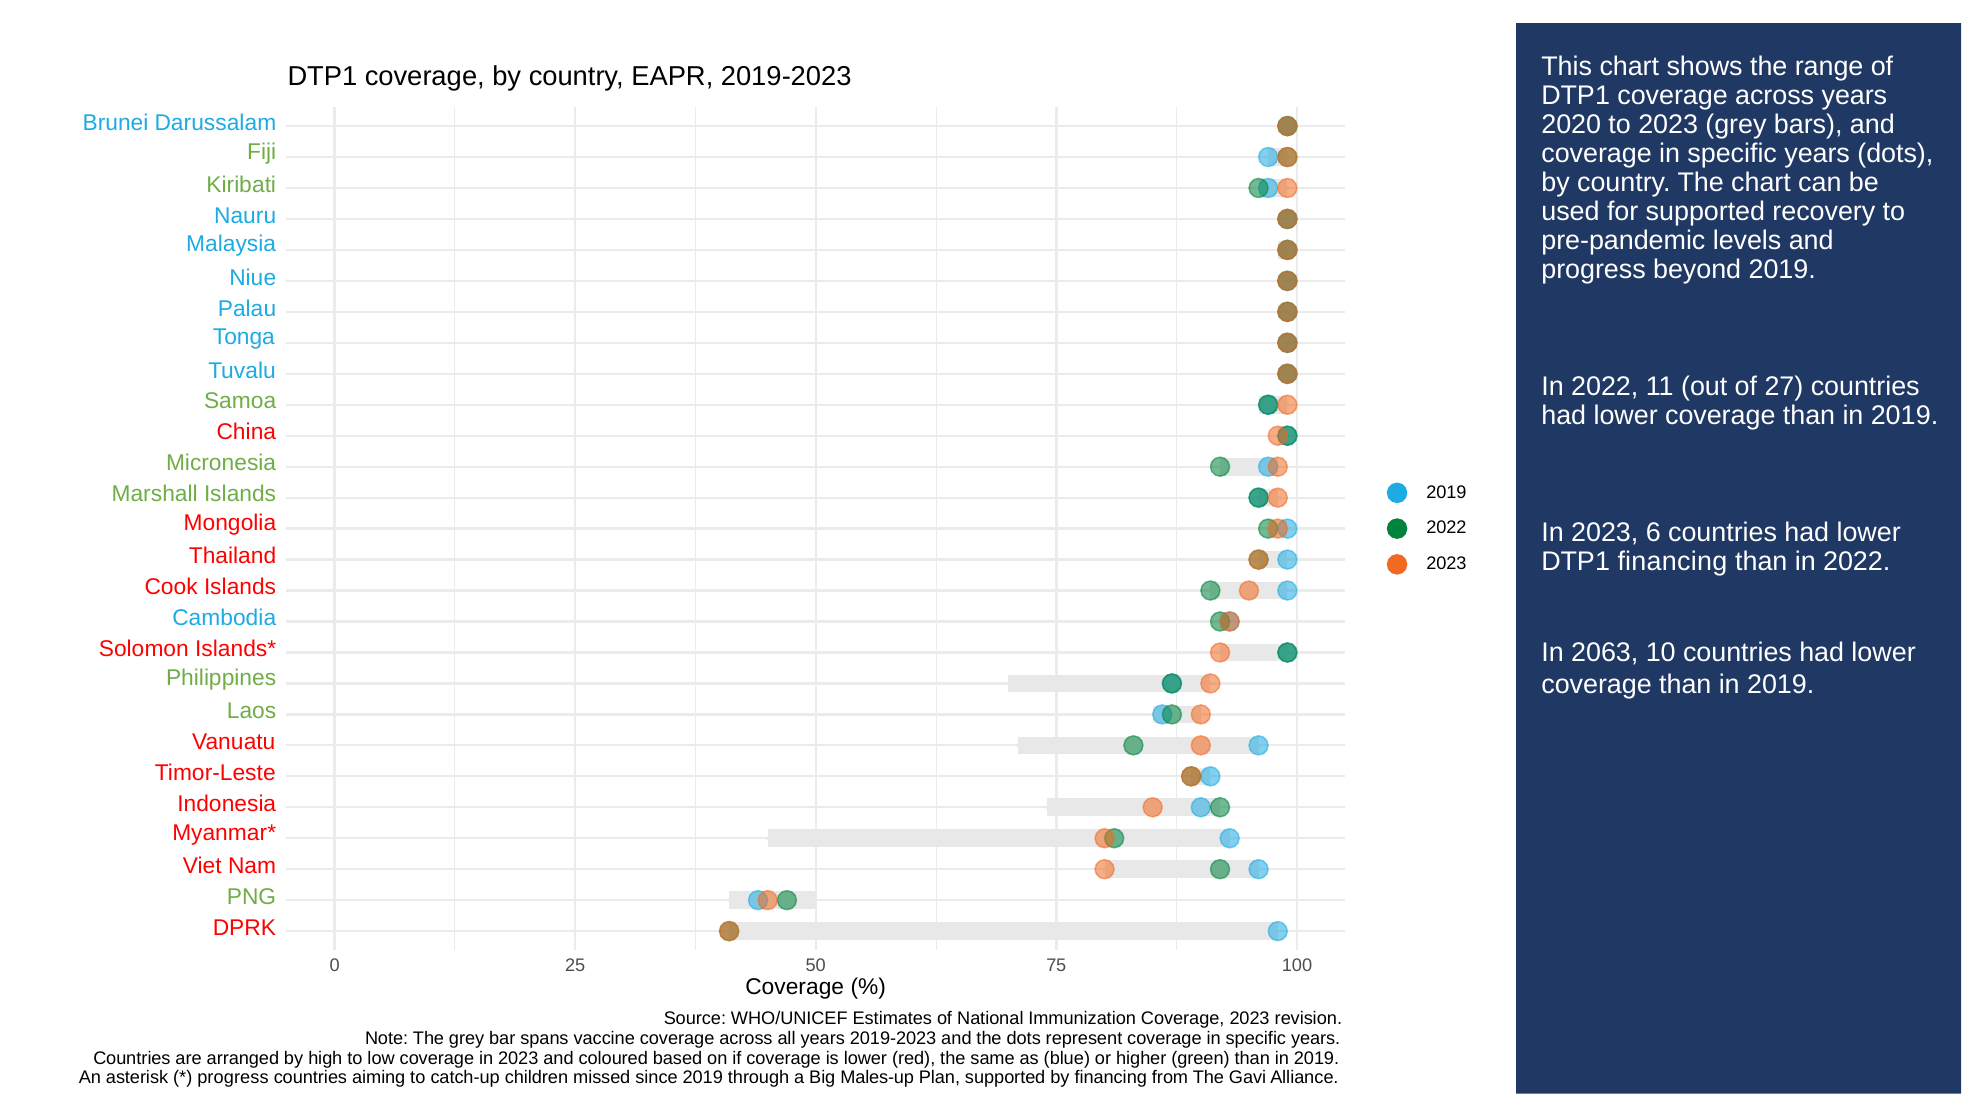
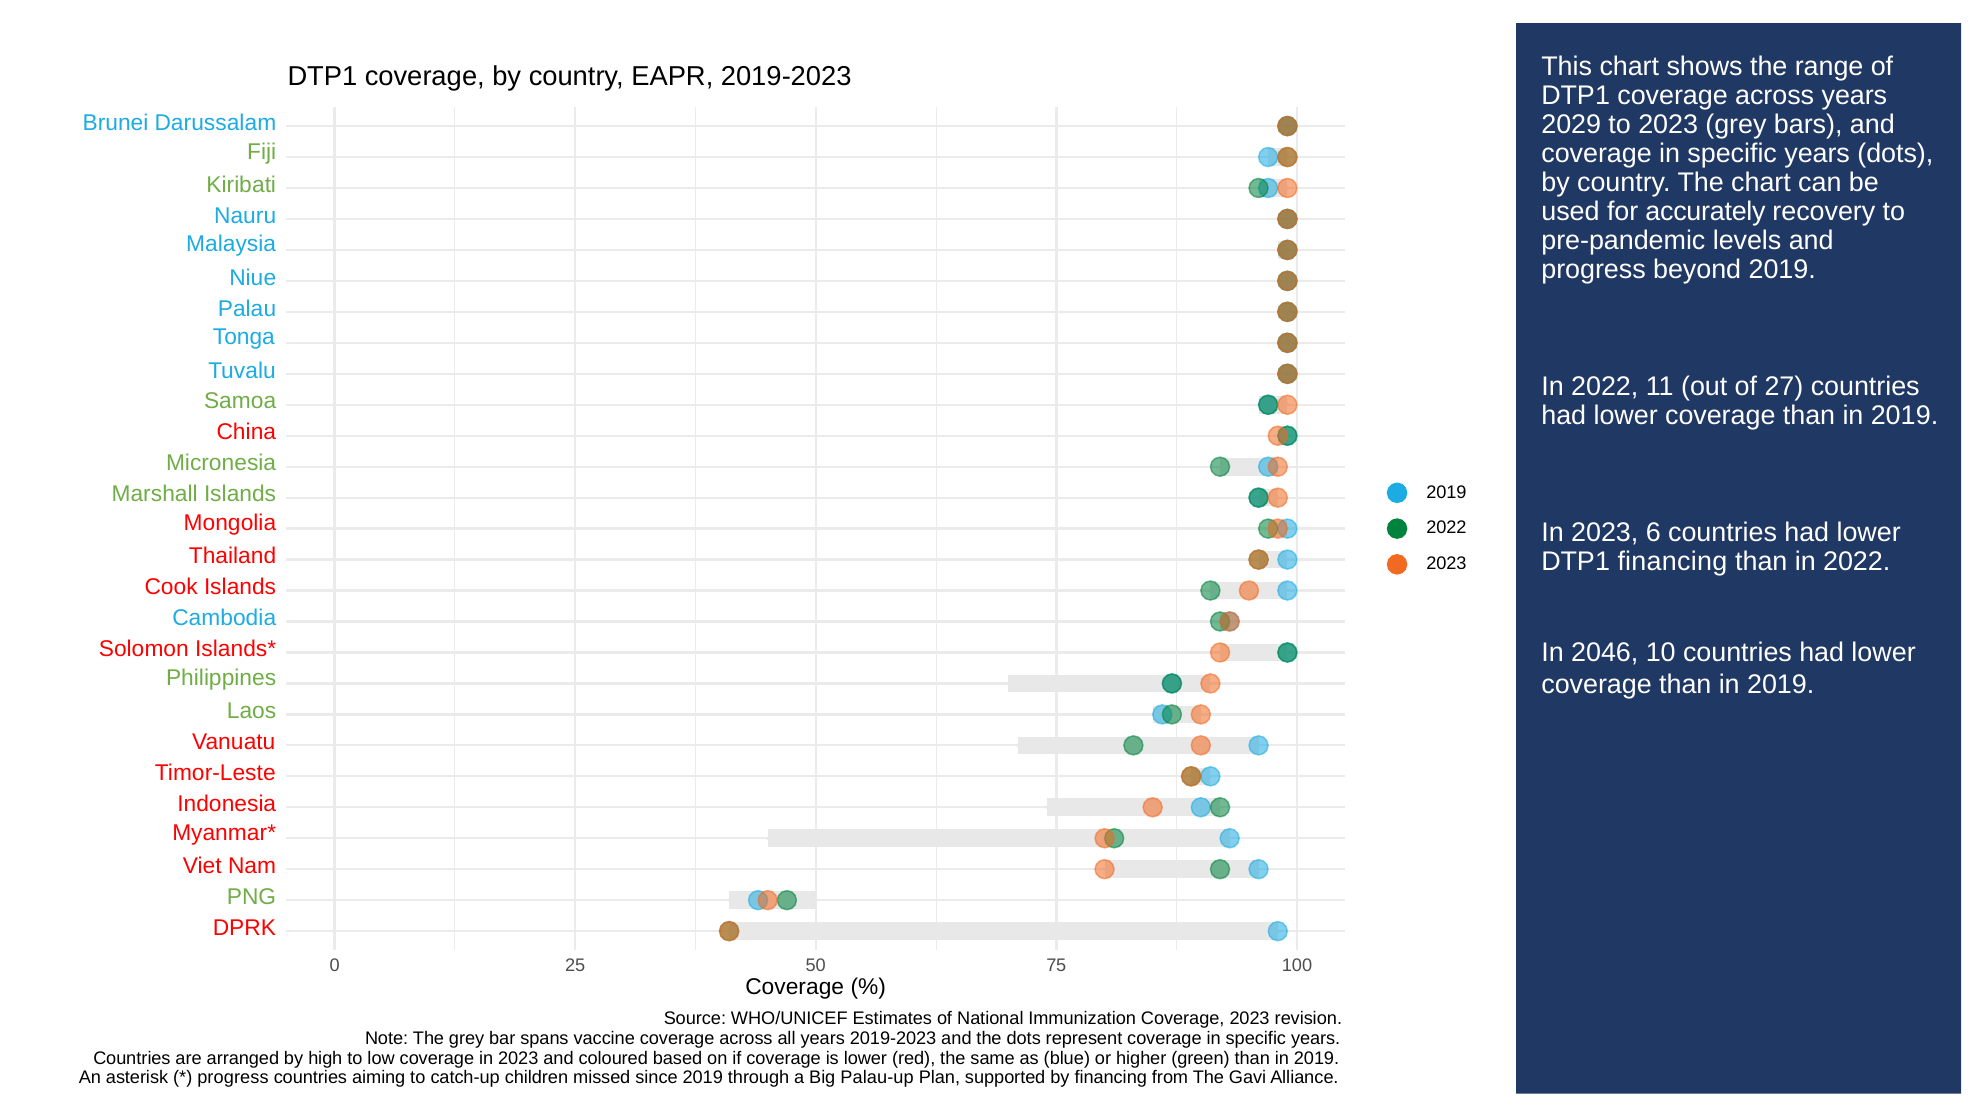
2020: 2020 -> 2029 (1571, 125)
for supported: supported -> accurately (1706, 212)
2063: 2063 -> 2046 (1605, 653)
Males-up: Males-up -> Palau-up (877, 1078)
